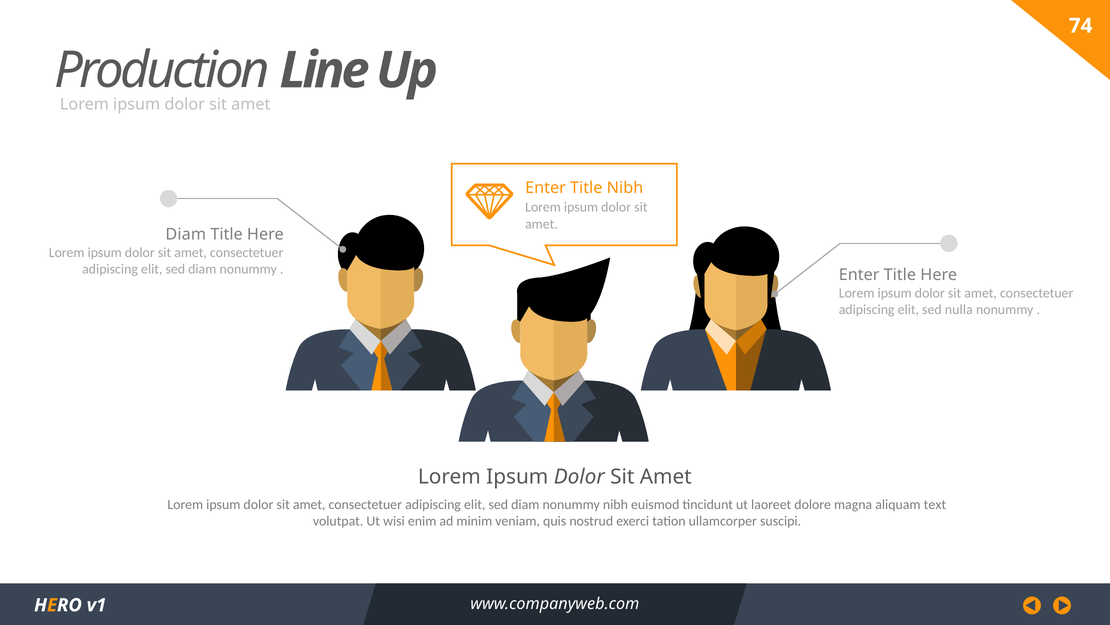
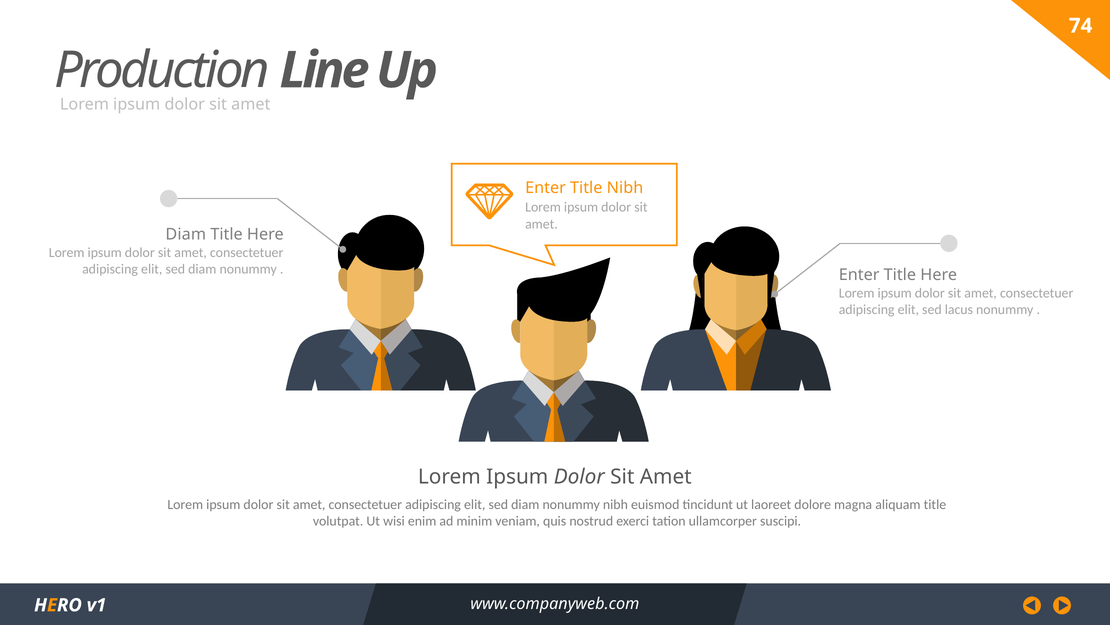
nulla: nulla -> lacus (959, 310)
aliquam text: text -> title (935, 504)
